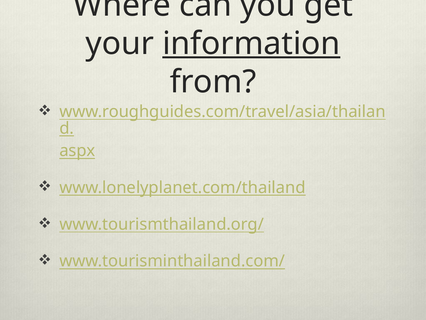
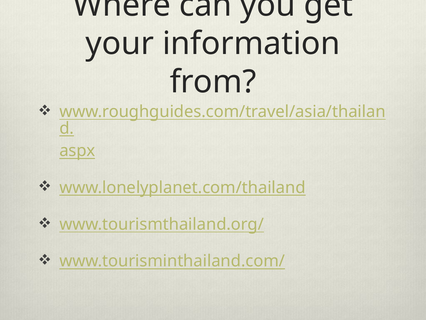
information underline: present -> none (251, 44)
